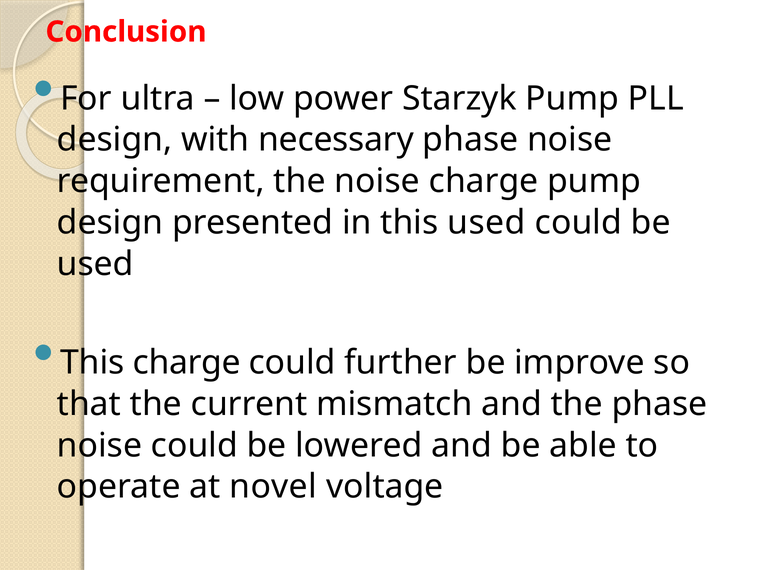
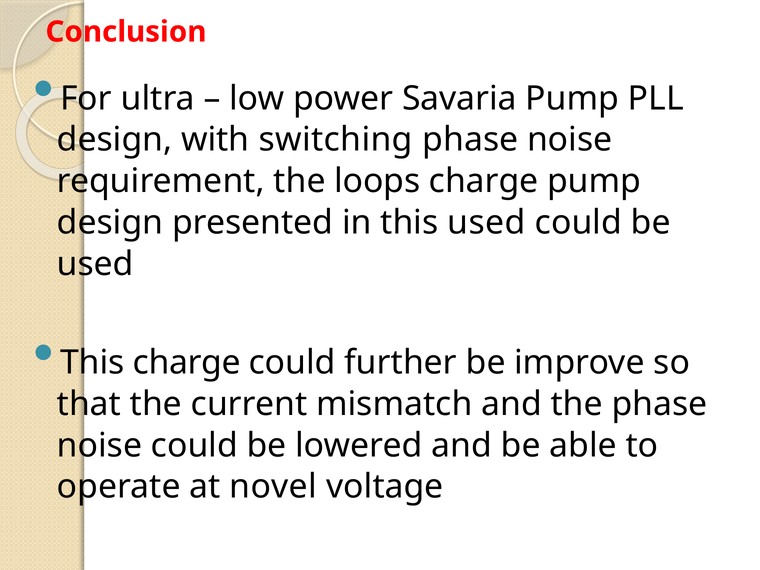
Starzyk: Starzyk -> Savaria (459, 98)
necessary: necessary -> switching (336, 140)
the noise: noise -> loops (377, 181)
